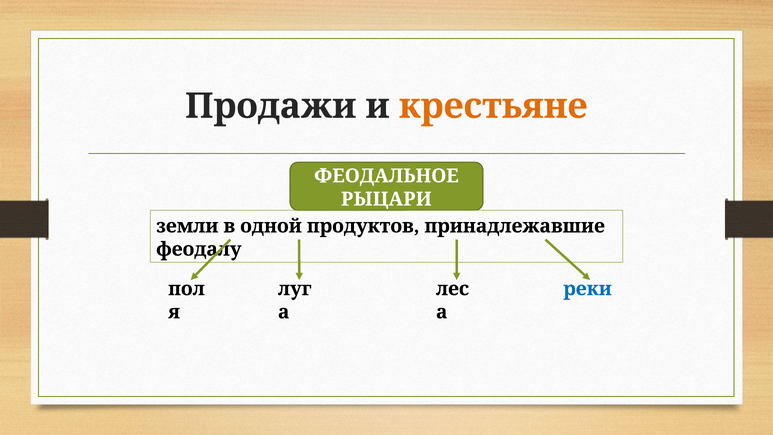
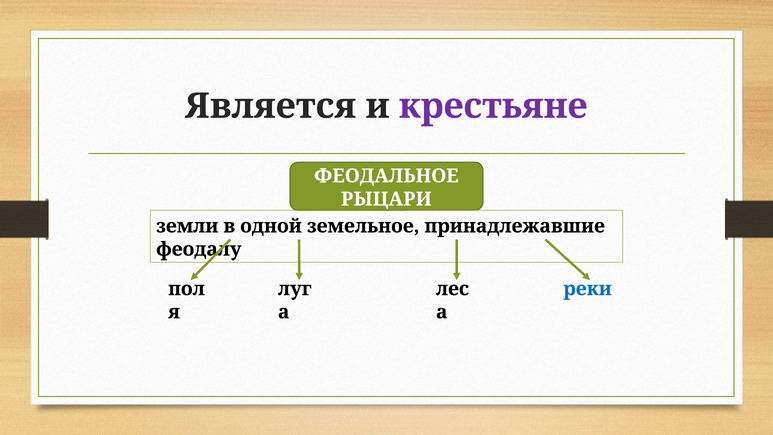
Продажи: Продажи -> Является (271, 106)
крестьяне colour: orange -> purple (493, 106)
продуктов: продуктов -> земельное (363, 226)
